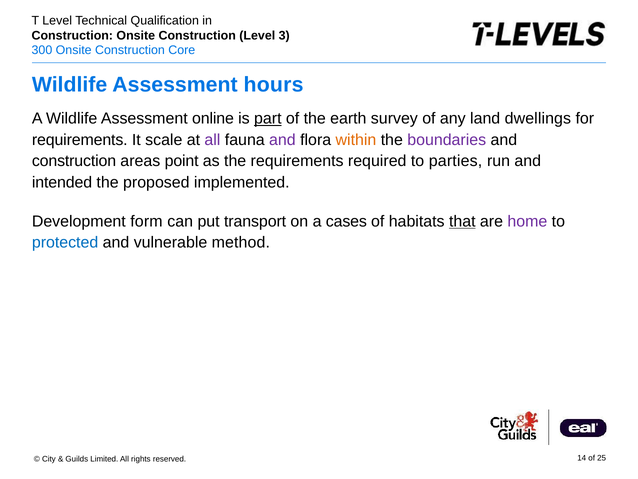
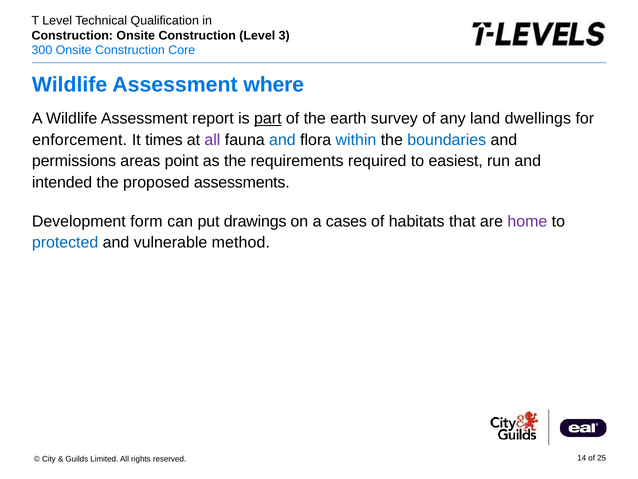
hours: hours -> where (274, 85)
online: online -> report (213, 118)
requirements: requirements -> enforcement (80, 140)
scale: scale -> times (164, 140)
and colour: purple -> blue (282, 140)
within colour: orange -> blue (356, 140)
boundaries colour: purple -> blue (447, 140)
construction: construction -> permissions (74, 161)
parties: parties -> easiest (456, 161)
implemented: implemented -> assessments (242, 182)
transport: transport -> drawings (255, 221)
that underline: present -> none (462, 221)
